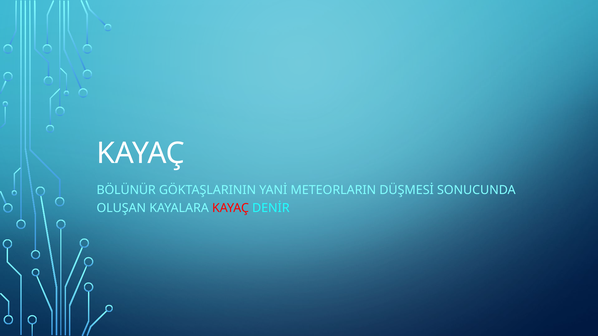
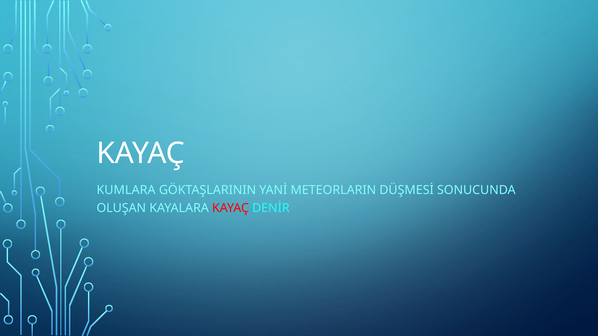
BÖLÜNÜR: BÖLÜNÜR -> KUMLARA (126, 190)
